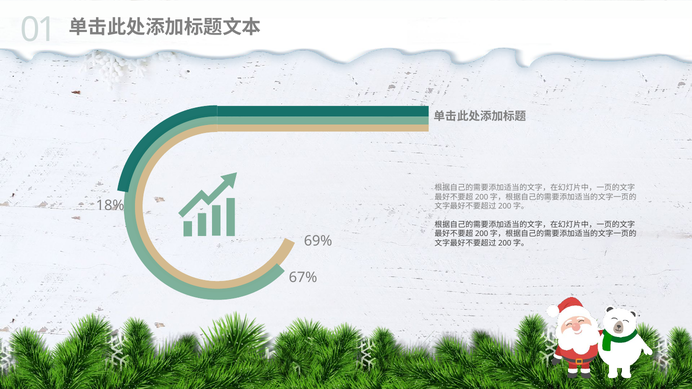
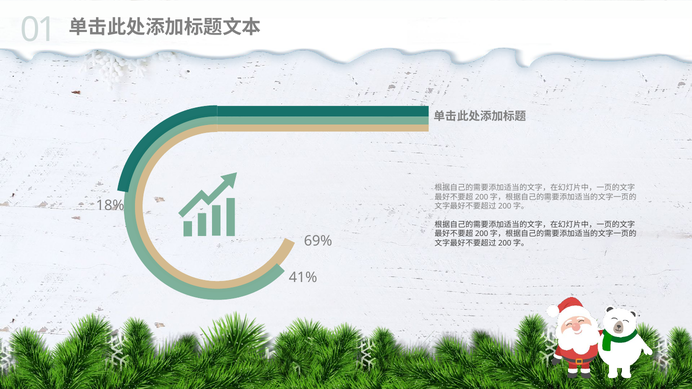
67%: 67% -> 41% (303, 278)
